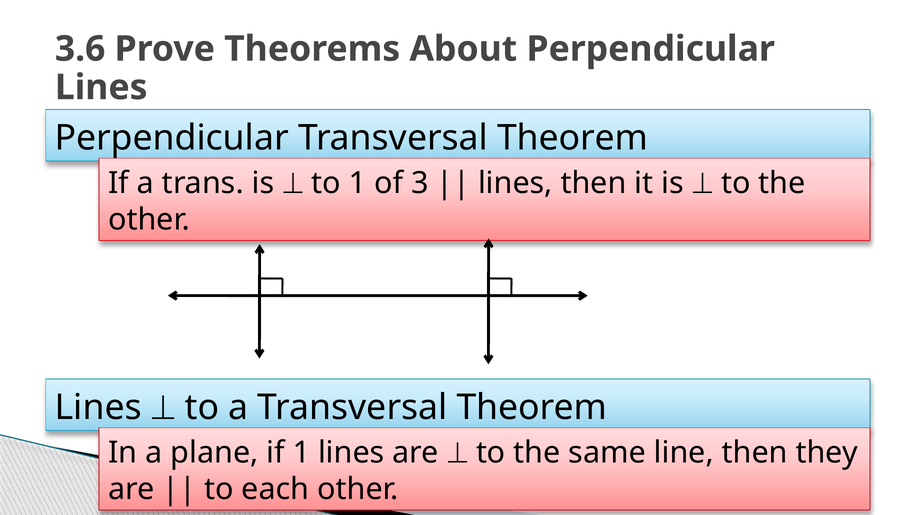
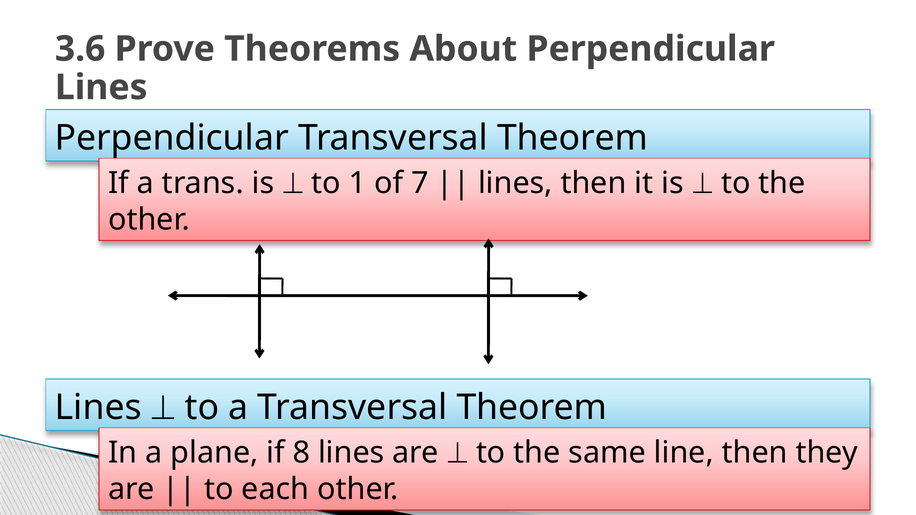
3: 3 -> 7 (420, 183)
if 1: 1 -> 8 (301, 453)
